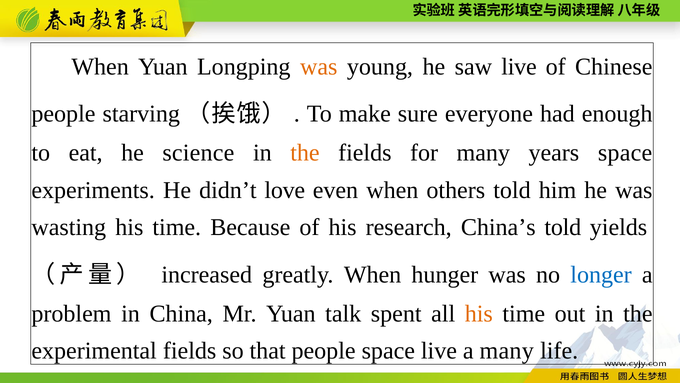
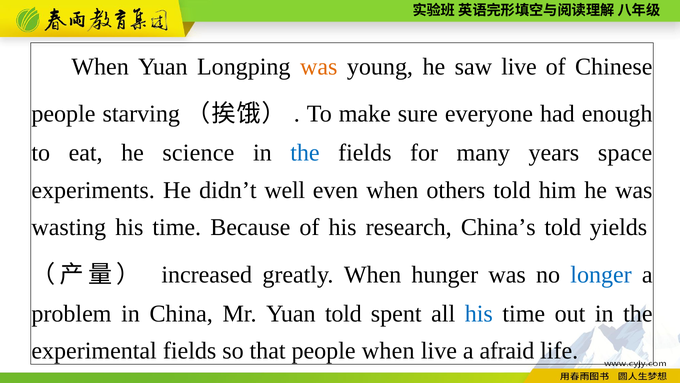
the colour: orange -> blue (305, 153)
love: love -> well (285, 190)
Yuan talk: talk -> told (343, 313)
his colour: orange -> blue (479, 313)
people space: space -> when (388, 351)
a many: many -> afraid (507, 351)
